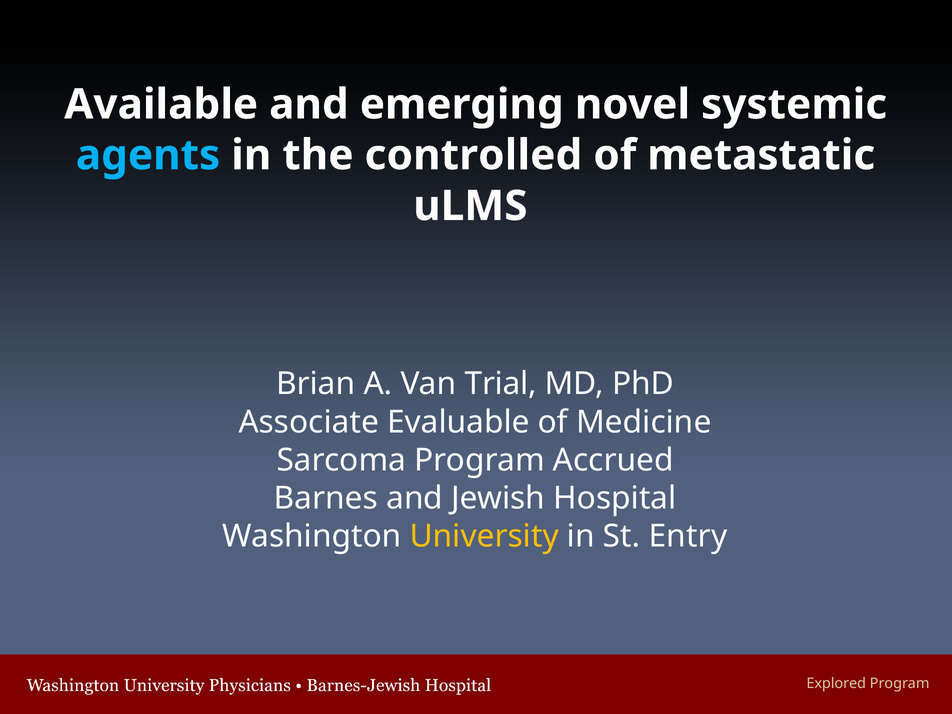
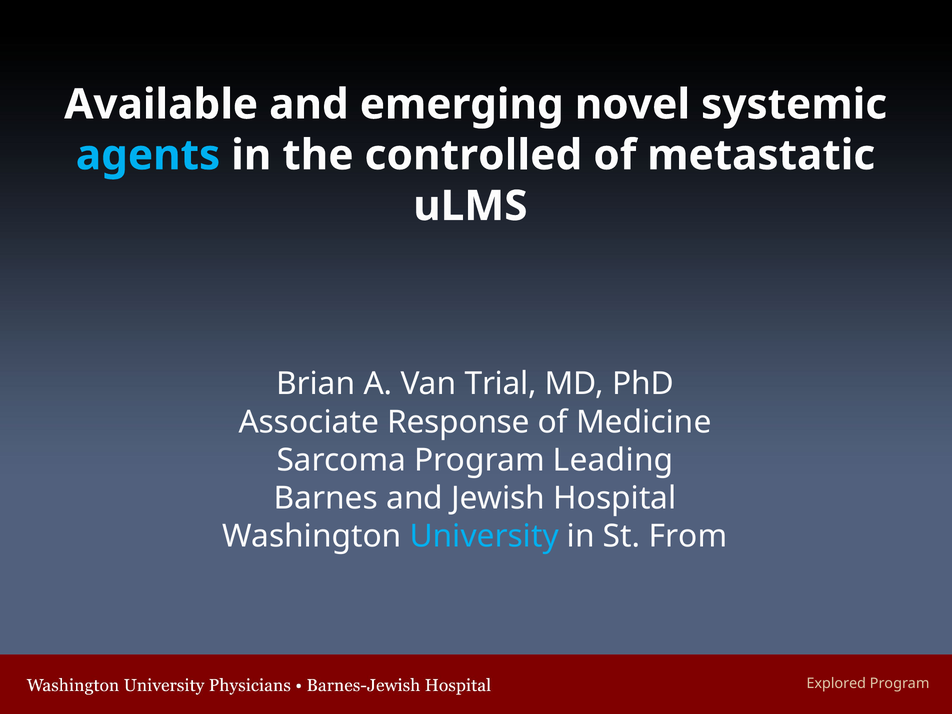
Evaluable: Evaluable -> Response (459, 422)
Accrued: Accrued -> Leading (613, 460)
University colour: yellow -> light blue (484, 536)
Entry: Entry -> From (688, 536)
